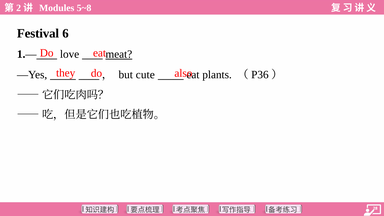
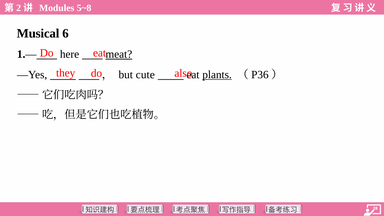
Festival: Festival -> Musical (38, 33)
love: love -> here (70, 54)
plants underline: none -> present (217, 75)
